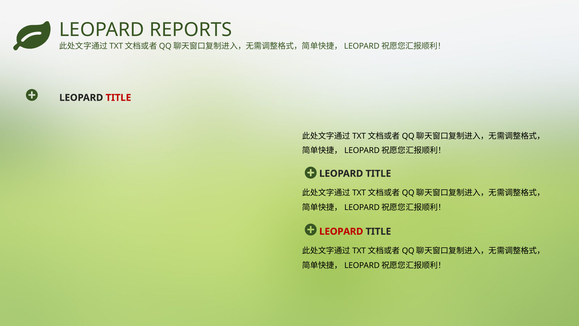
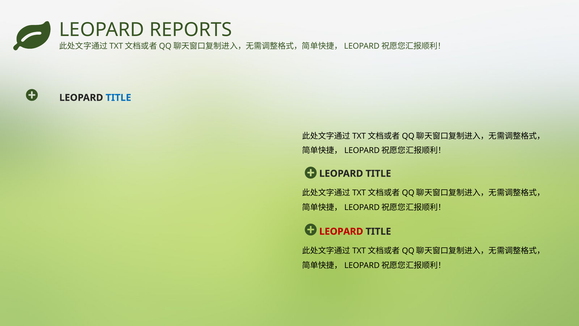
TITLE colour: red -> blue (118, 98)
